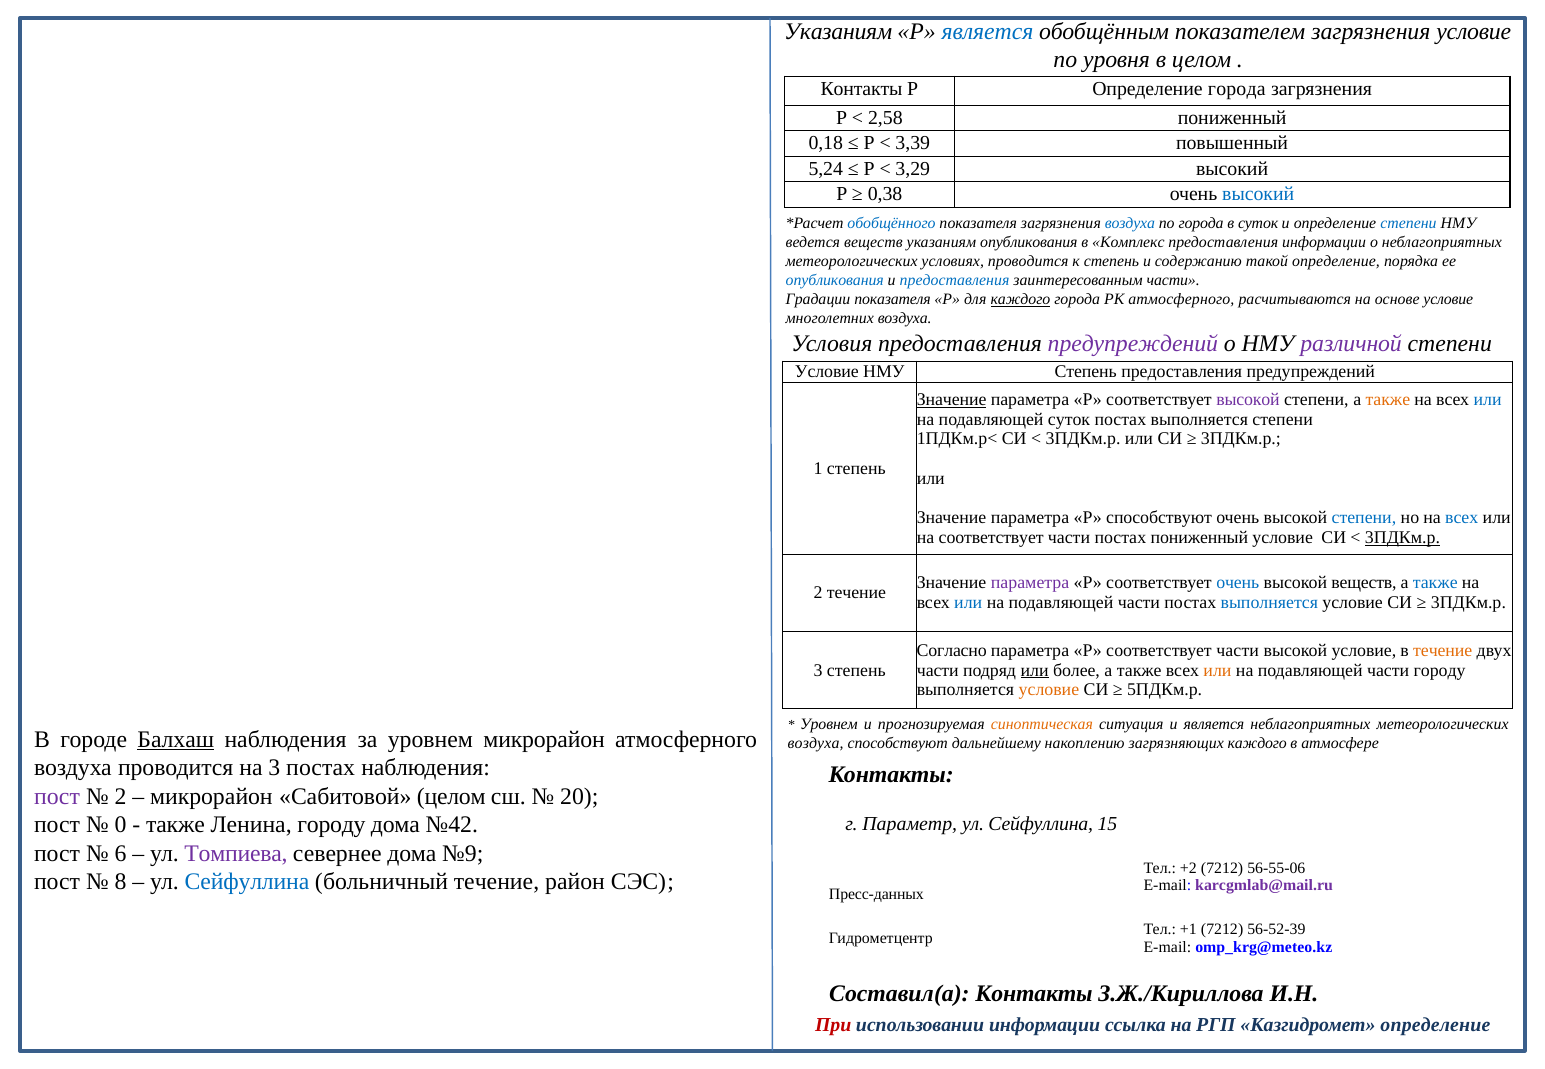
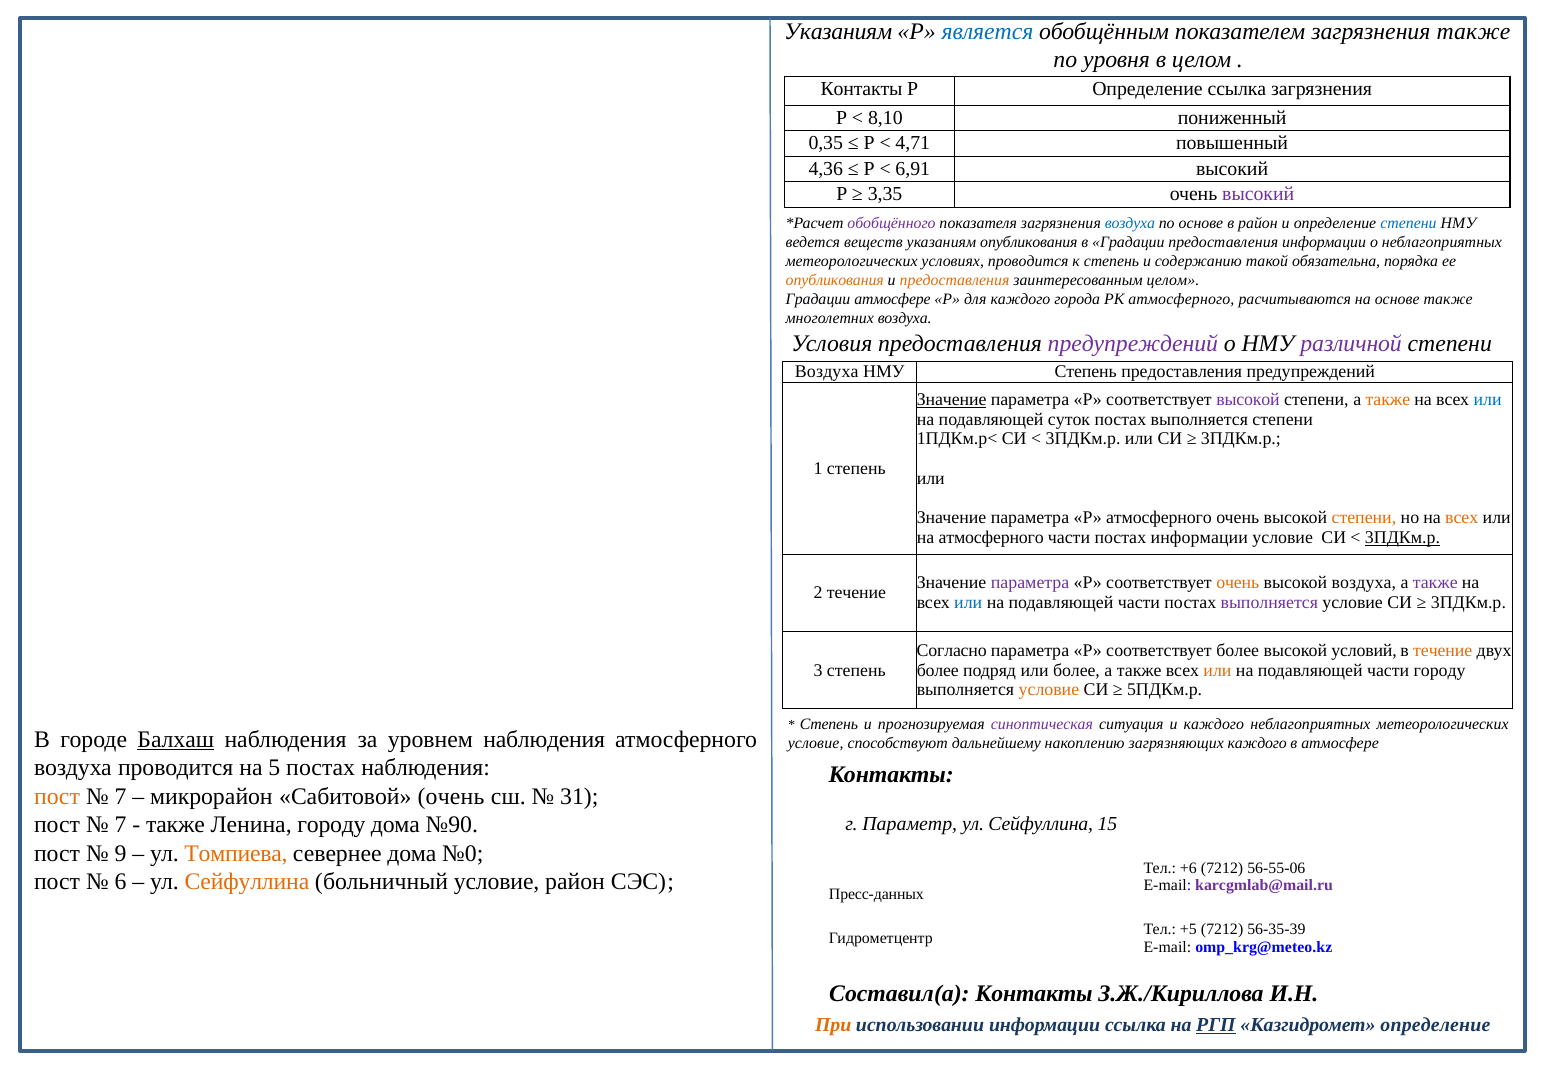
загрязнения условие: условие -> также (1474, 31)
Определение города: города -> ссылка (1237, 89)
2,58: 2,58 -> 8,10 (885, 118)
0,18: 0,18 -> 0,35 (826, 143)
3,39: 3,39 -> 4,71 (913, 143)
5,24: 5,24 -> 4,36 (826, 169)
3,29: 3,29 -> 6,91 (913, 169)
0,38: 0,38 -> 3,35 (885, 194)
высокий colour: blue -> purple (1258, 194)
обобщённого colour: blue -> purple (892, 224)
по города: города -> основе (1201, 224)
в суток: суток -> район (1258, 224)
в Комплекс: Комплекс -> Градации (1128, 243)
такой определение: определение -> обязательна (1336, 262)
опубликования colour: blue -> orange (835, 281)
предоставления colour: blue -> orange (955, 281)
заинтересованным части: части -> целом (1173, 281)
Градации показателя: показателя -> атмосфере (893, 300)
каждого underline: present -> none (1020, 300)
основе условие: условие -> также (1448, 300)
Условие: Условие -> Воздуха (827, 372)
Р способствуют: способствуют -> атмосферного (1159, 518)
степени colour: blue -> orange (1364, 518)
всех colour: blue -> orange (1462, 518)
на соответствует: соответствует -> атмосферного (991, 538)
постах пониженный: пониженный -> информации (1199, 538)
очень colour: blue -> orange (1238, 583)
высокой веществ: веществ -> воздуха (1364, 583)
также colour: blue -> purple (1435, 583)
выполняется colour: blue -> purple (1269, 603)
Р соответствует части: части -> более (1238, 651)
высокой условие: условие -> условий (1364, 651)
части: части -> более (938, 671)
или underline: present -> none (1035, 671)
Уровнем: Уровнем -> Степень (829, 724)
синоптическая colour: orange -> purple (1042, 724)
и является: является -> каждого (1214, 724)
уровнем микрорайон: микрорайон -> наблюдения (544, 740)
воздуха: воздуха -> условие (816, 743)
на 3: 3 -> 5 (274, 768)
пост colour: purple -> orange (57, 797)
2: 2 -> 7 (120, 797)
Сабитовой целом: целом -> очень (451, 797)
20: 20 -> 31 (579, 797)
0: 0 -> 7 (120, 825)
№42: №42 -> №90 (452, 825)
6: 6 -> 9 (120, 854)
Томпиева colour: purple -> orange (236, 854)
№9: №9 -> №0 (463, 854)
+2: +2 -> +6 (1188, 869)
8: 8 -> 6 (120, 882)
Сейфуллина colour: blue -> orange (247, 882)
больничный течение: течение -> условие (497, 882)
+1: +1 -> +5 (1188, 930)
56-52-39: 56-52-39 -> 56-35-39 (1276, 930)
При colour: red -> orange (833, 1026)
РГП underline: none -> present (1216, 1026)
